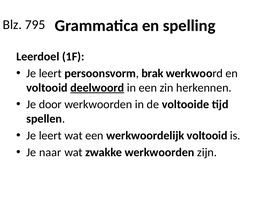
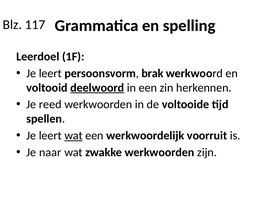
795: 795 -> 117 (35, 25)
door: door -> reed (50, 105)
wat underline: none -> present (74, 136)
werkwoordelijk voltooid: voltooid -> voorruit (207, 136)
